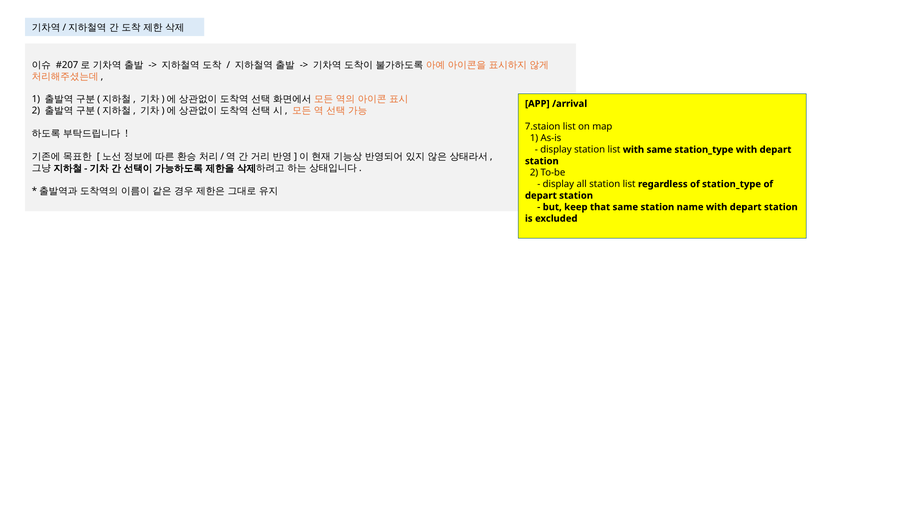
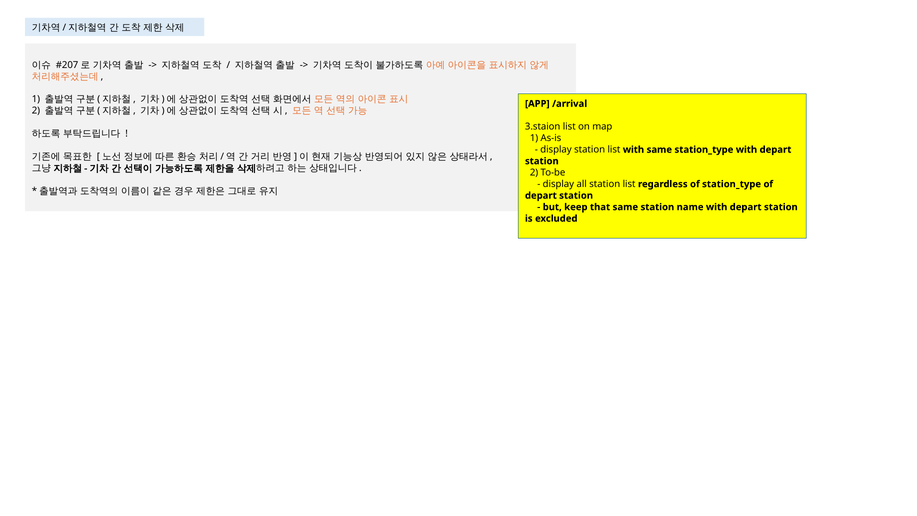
7.staion: 7.staion -> 3.staion (543, 127)
